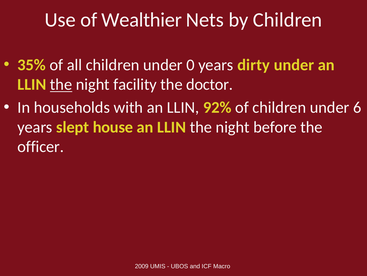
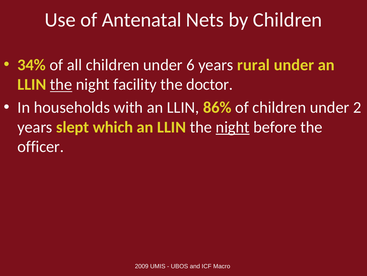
Wealthier: Wealthier -> Antenatal (142, 20)
35%: 35% -> 34% (32, 65)
0: 0 -> 6 (190, 65)
dirty: dirty -> rural (254, 65)
92%: 92% -> 86% (217, 107)
6: 6 -> 2 (357, 107)
house: house -> which (113, 127)
night underline: none -> present (233, 127)
